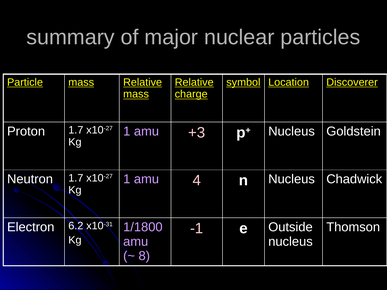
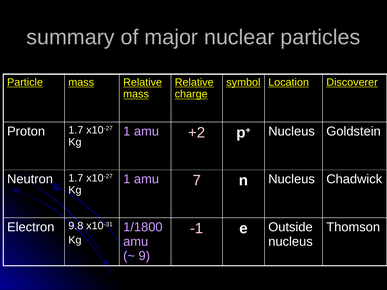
+3: +3 -> +2 (197, 133)
4: 4 -> 7 (197, 181)
6.2: 6.2 -> 9.8 (76, 226)
8: 8 -> 9 (144, 256)
